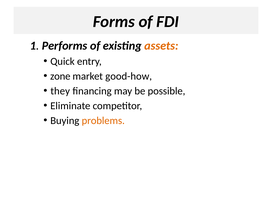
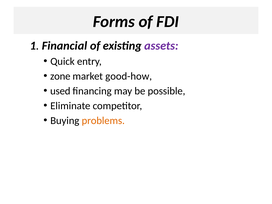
Performs: Performs -> Financial (65, 46)
assets colour: orange -> purple (161, 46)
they: they -> used (60, 91)
